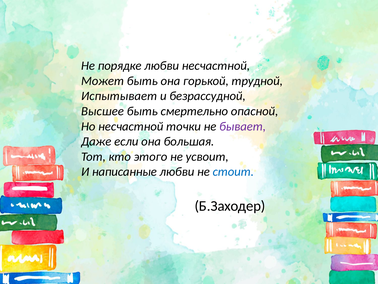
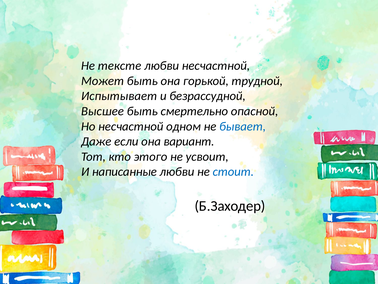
порядке: порядке -> тексте (120, 66)
точки: точки -> одном (184, 126)
бывает colour: purple -> blue (243, 126)
большая: большая -> вариант (189, 141)
